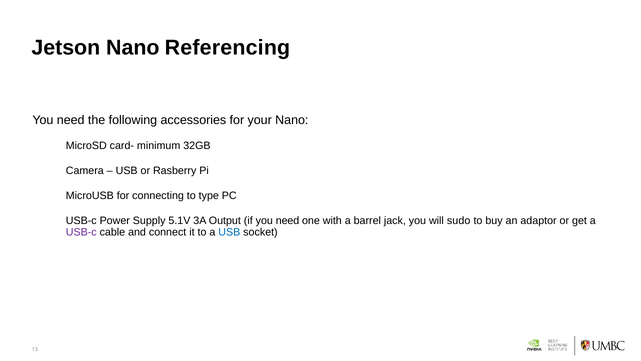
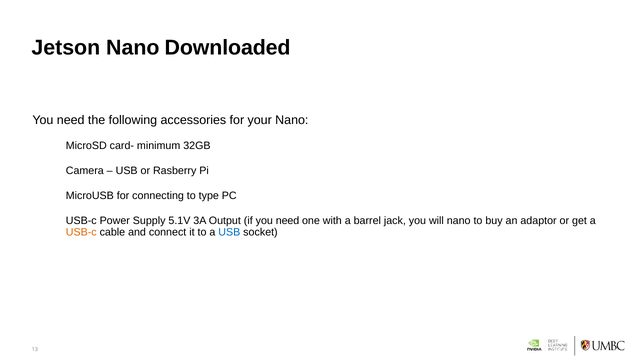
Referencing: Referencing -> Downloaded (228, 47)
will sudo: sudo -> nano (459, 220)
USB-c colour: purple -> orange (81, 232)
